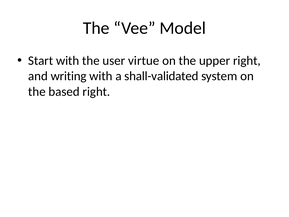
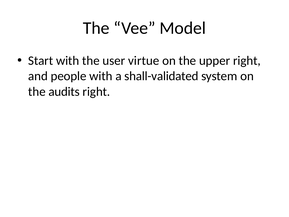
writing: writing -> people (69, 76)
based: based -> audits (64, 91)
